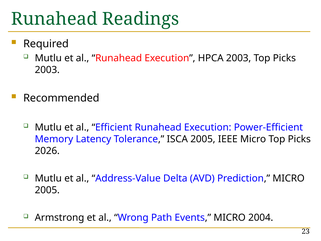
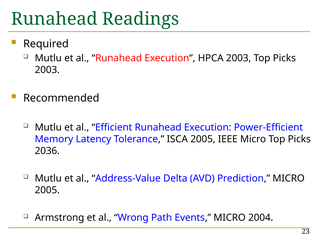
2026: 2026 -> 2036 (47, 151)
